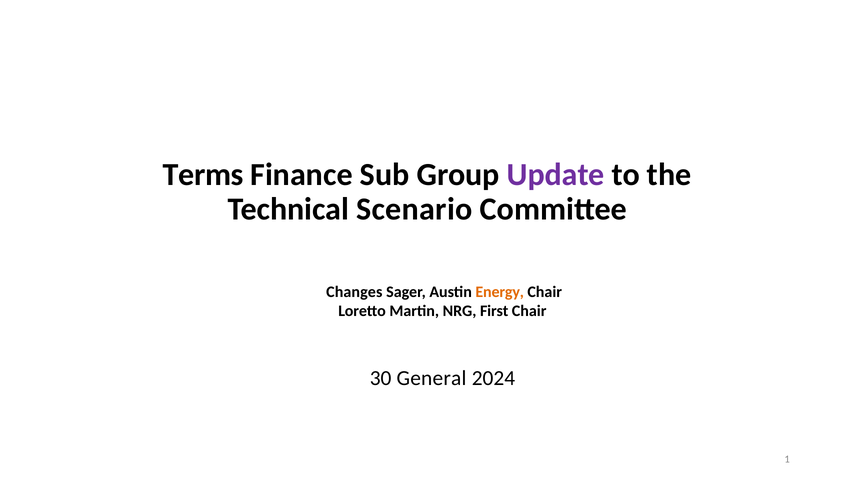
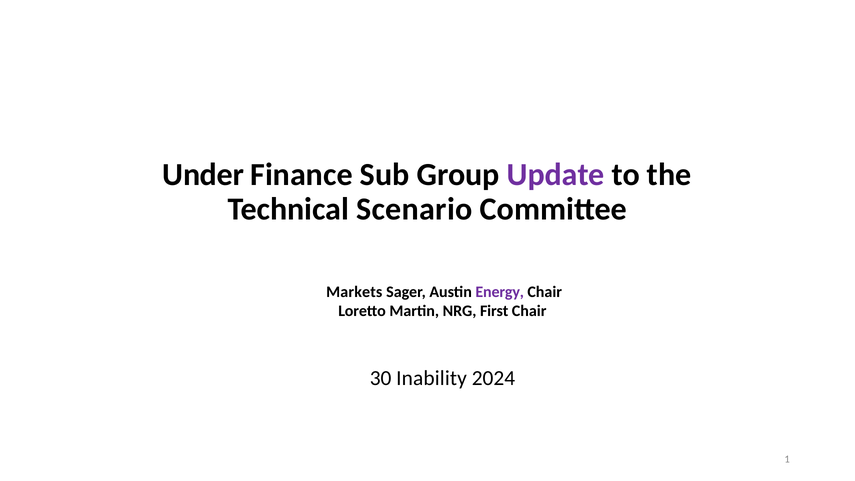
Terms: Terms -> Under (203, 174)
Changes: Changes -> Markets (354, 292)
Energy colour: orange -> purple (500, 292)
General: General -> Inability (432, 378)
